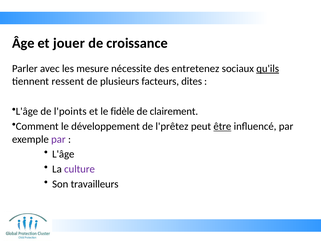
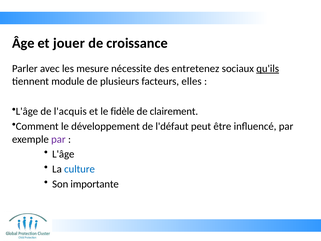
ressent: ressent -> module (68, 81)
dites: dites -> elles (192, 81)
l'points: l'points -> l'acquis (70, 111)
l'prêtez: l'prêtez -> l'défaut (172, 126)
être underline: present -> none (222, 126)
culture colour: purple -> blue (80, 169)
travailleurs: travailleurs -> importante (95, 184)
